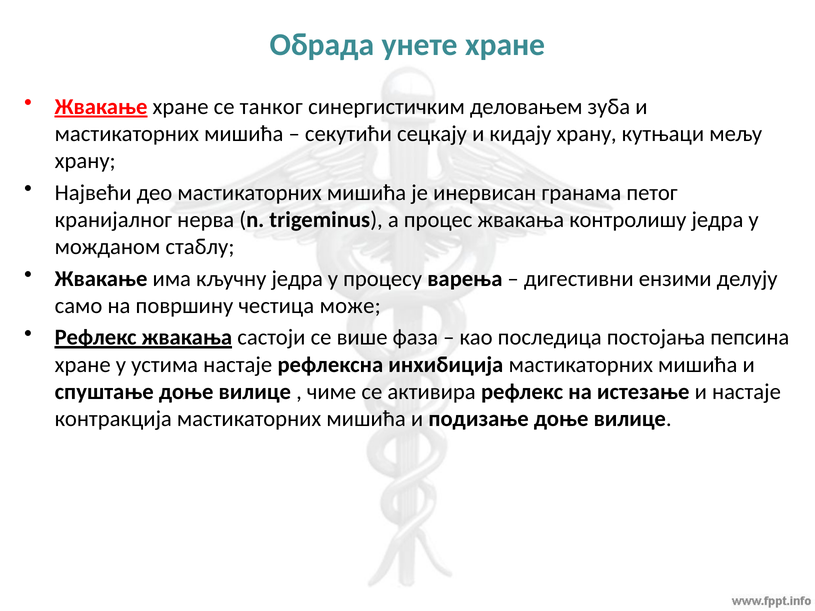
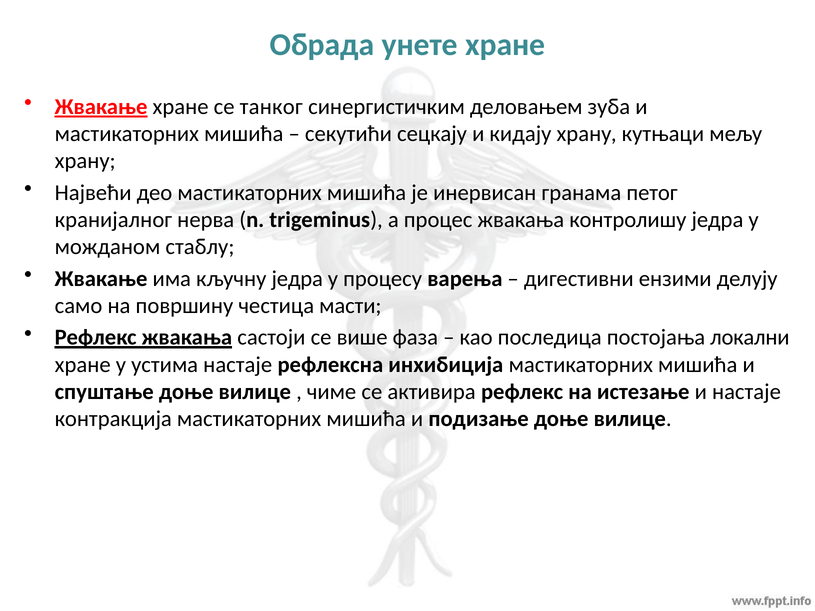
може: може -> масти (350, 306)
пепсина: пепсина -> локални (750, 338)
